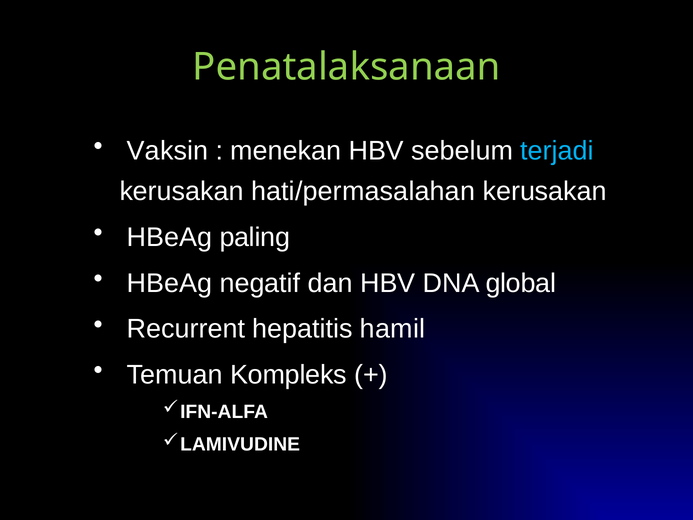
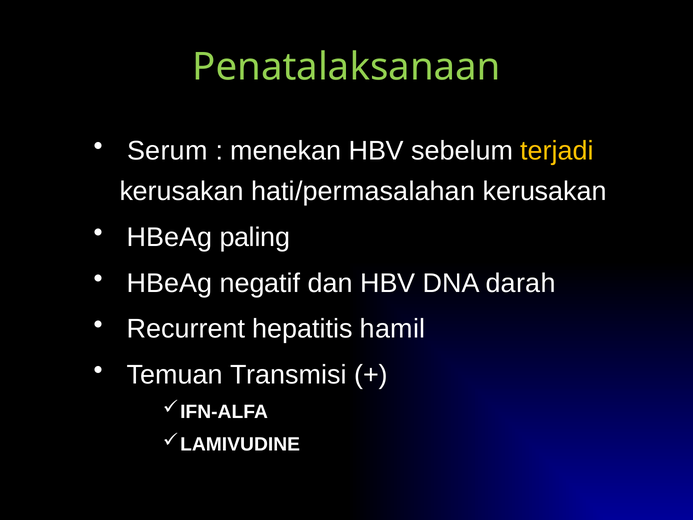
Vaksin: Vaksin -> Serum (167, 151)
terjadi colour: light blue -> yellow (557, 151)
global: global -> darah (521, 283)
Kompleks: Kompleks -> Transmisi (288, 375)
